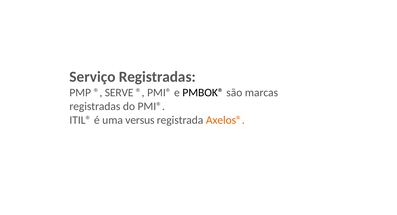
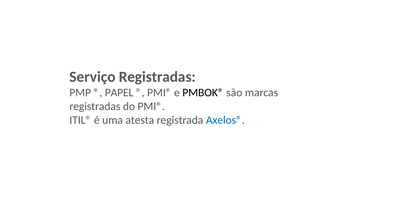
SERVE: SERVE -> PAPEL (119, 93)
versus: versus -> atesta (140, 120)
Axelos® colour: orange -> blue (225, 120)
